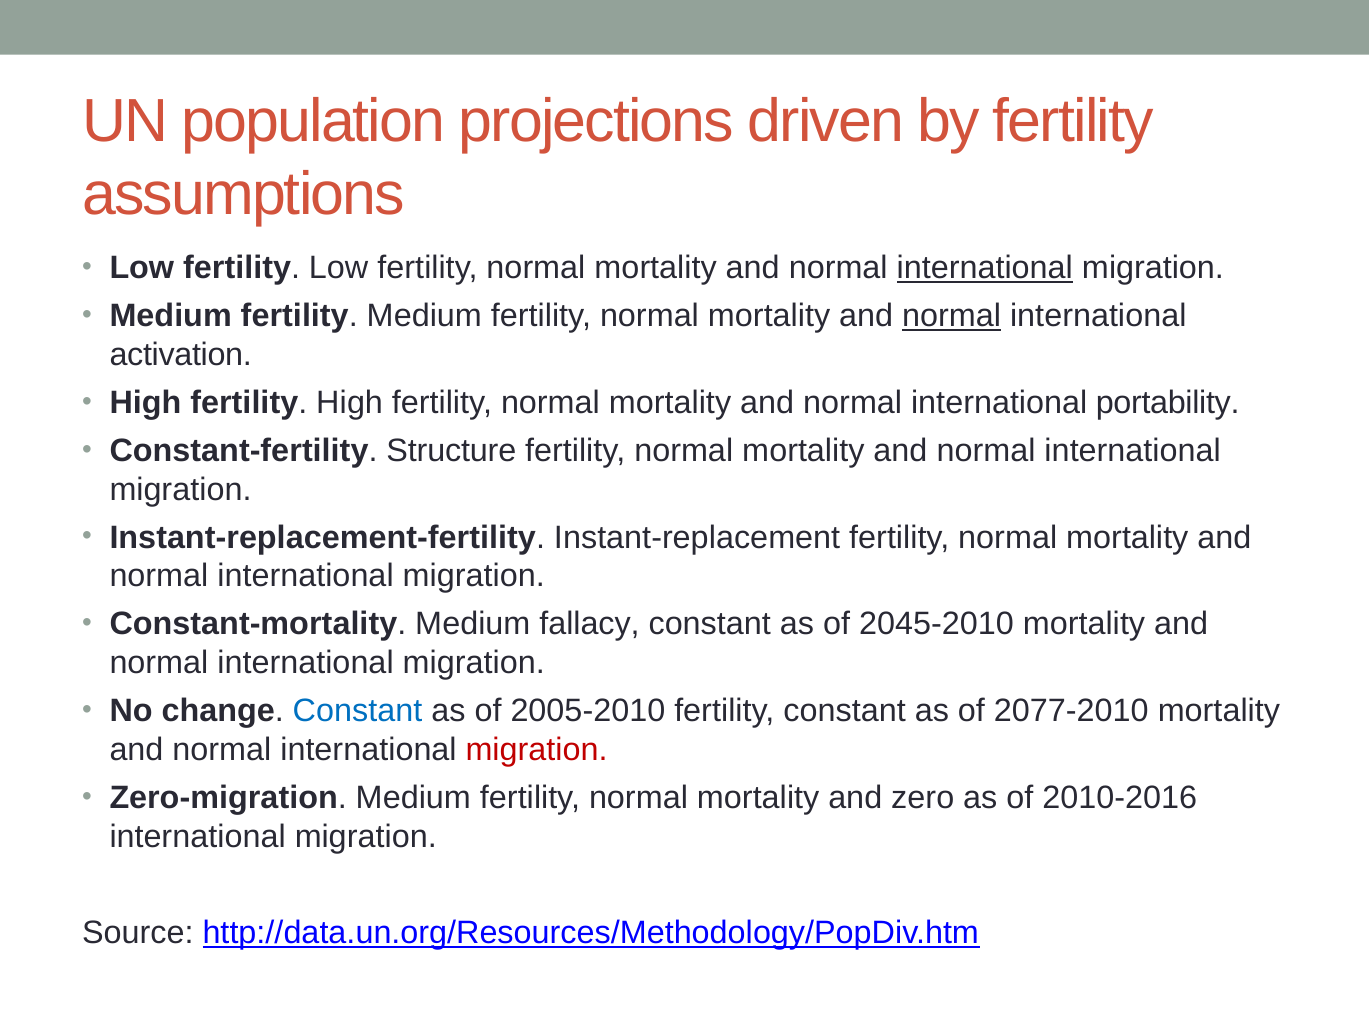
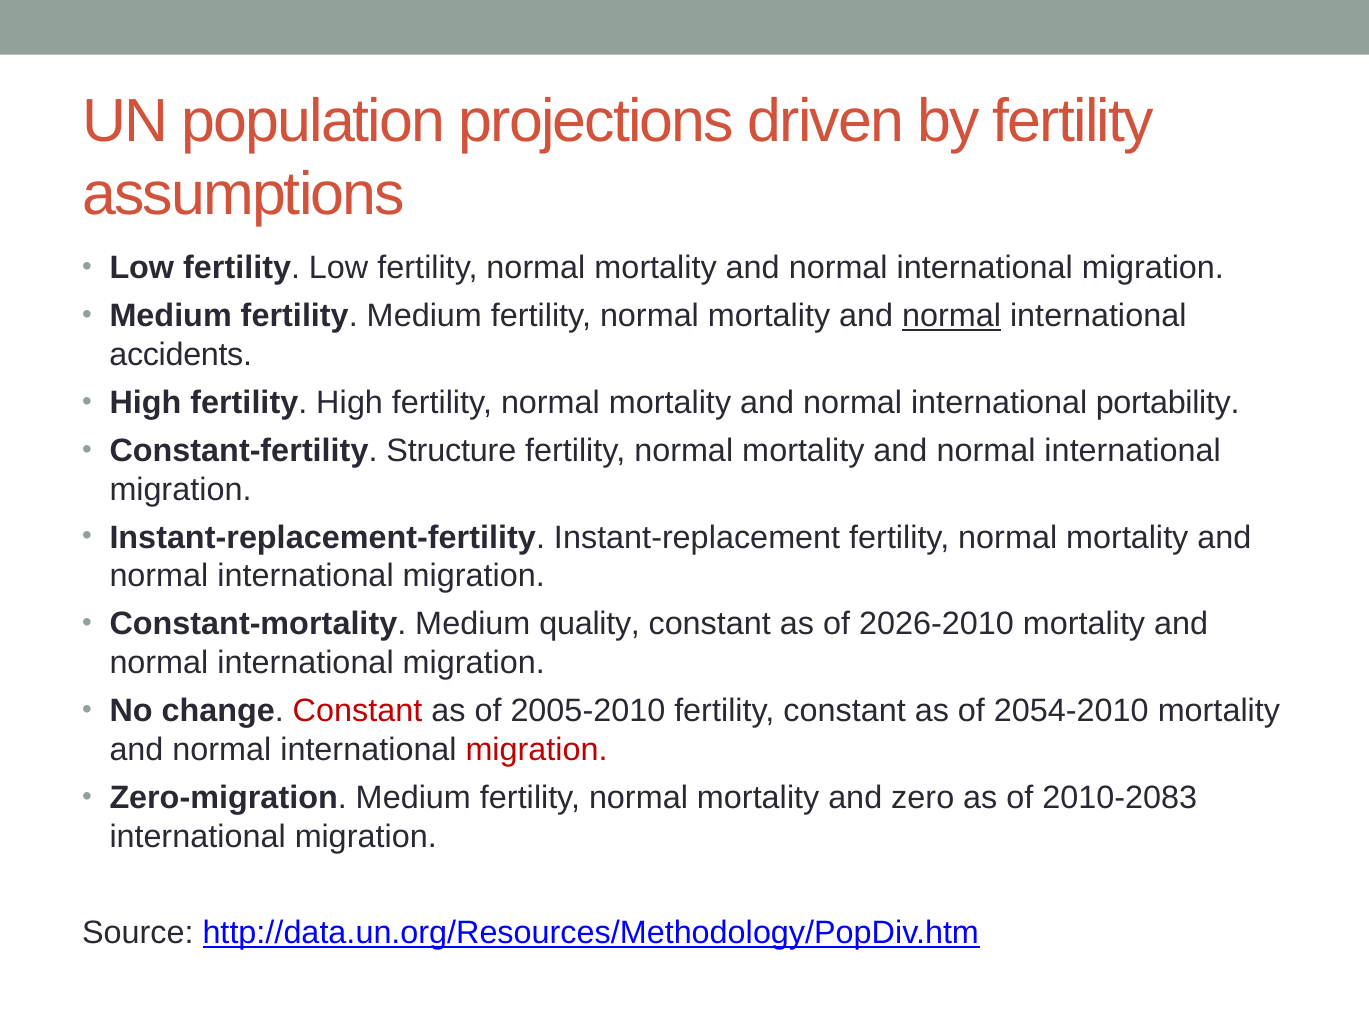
international underline: present -> none (985, 268)
activation: activation -> accidents (181, 355)
fallacy: fallacy -> quality (590, 624)
2045-2010: 2045-2010 -> 2026-2010 (936, 624)
Constant colour: blue -> red (357, 711)
2077-2010: 2077-2010 -> 2054-2010 (1071, 711)
2010-2016: 2010-2016 -> 2010-2083 (1120, 798)
